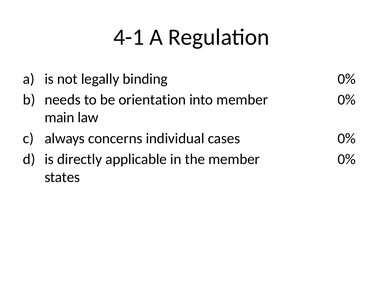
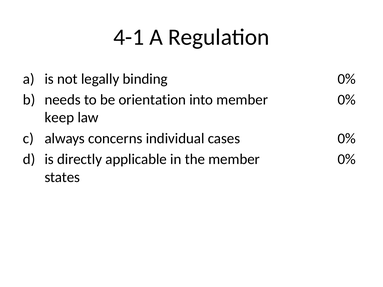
main: main -> keep (59, 118)
